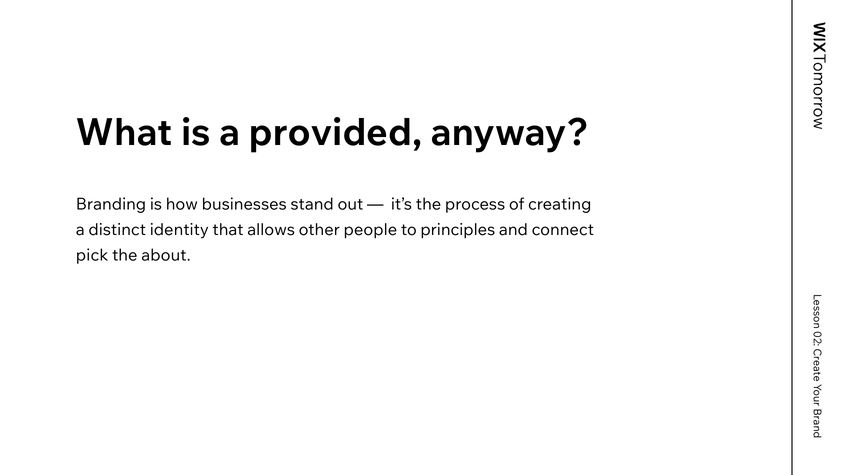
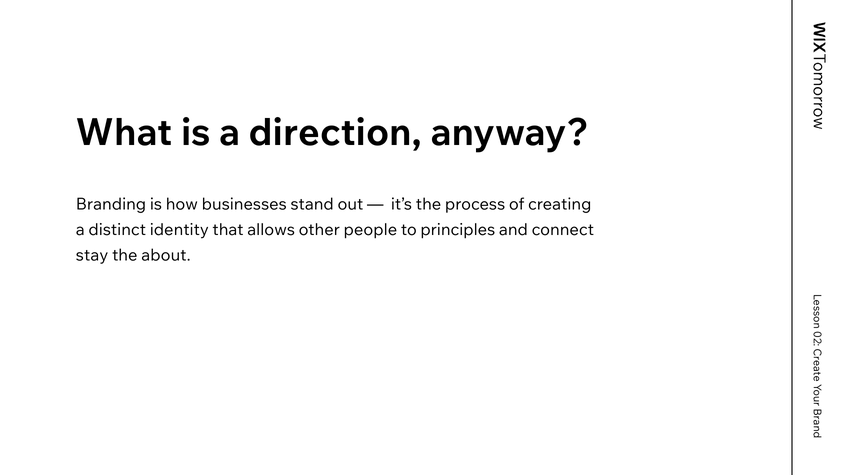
provided: provided -> direction (335, 133)
pick: pick -> stay (92, 256)
